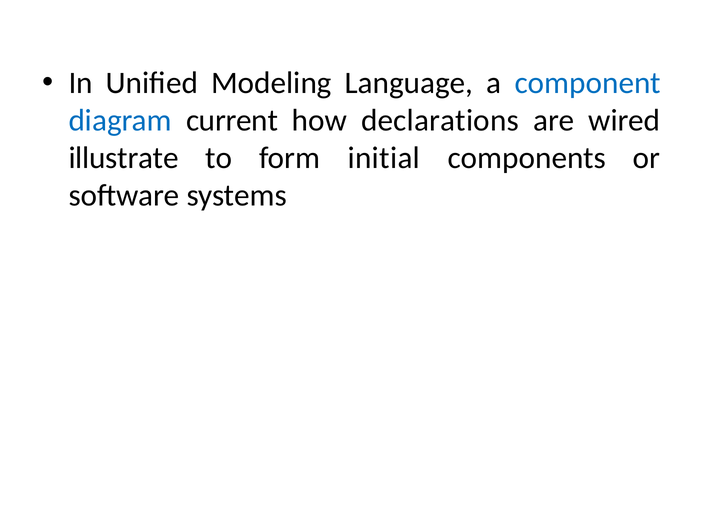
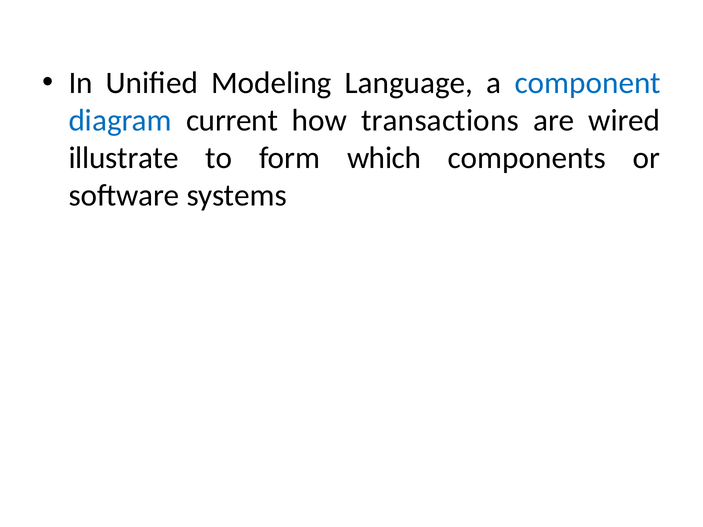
declarations: declarations -> transactions (440, 121)
initial: initial -> which (384, 158)
